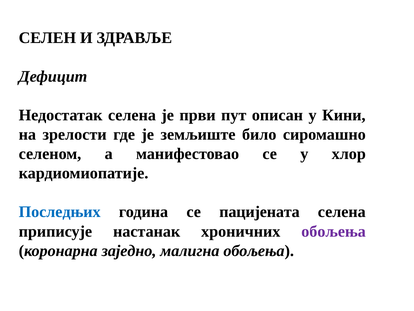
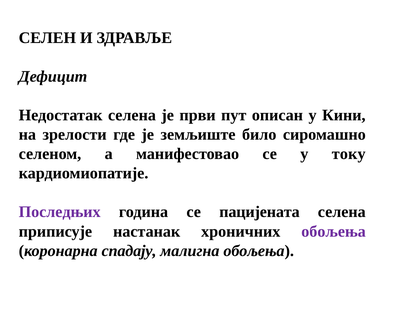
хлор: хлор -> току (349, 154)
Последњих colour: blue -> purple (60, 212)
заједно: заједно -> спадају (129, 250)
